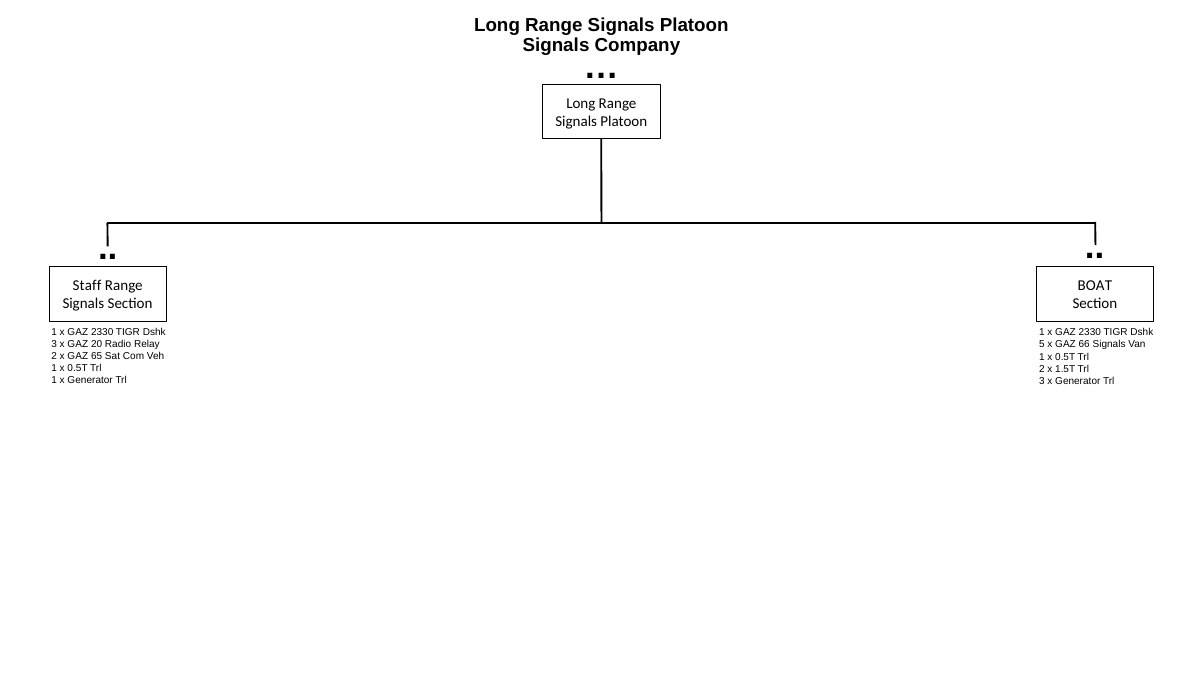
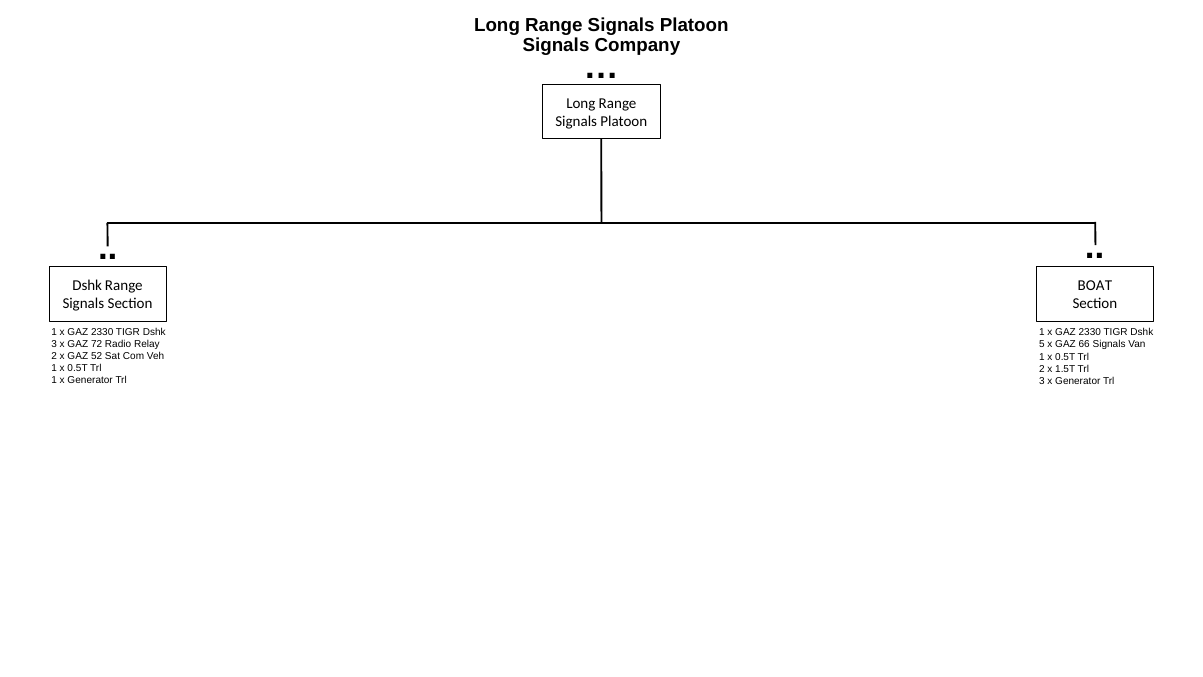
Staff: Staff -> Dshk (87, 286)
20: 20 -> 72 (97, 344)
65: 65 -> 52 (97, 356)
